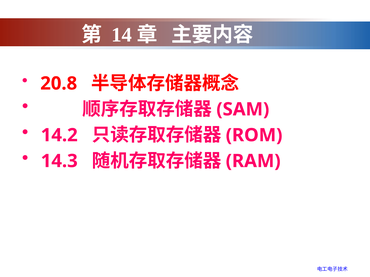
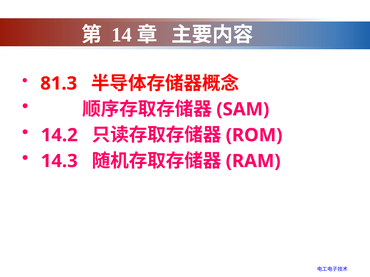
20.8: 20.8 -> 81.3 (59, 84)
